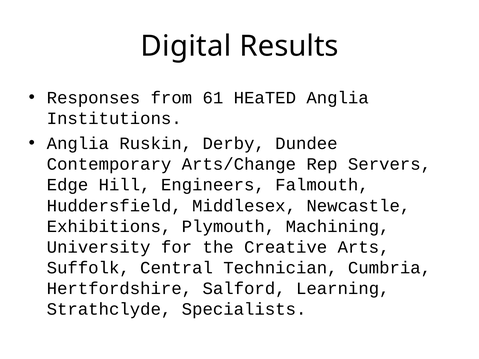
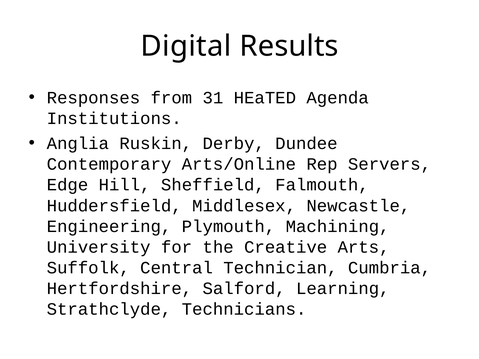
61: 61 -> 31 (213, 98)
HEaTED Anglia: Anglia -> Agenda (338, 98)
Arts/Change: Arts/Change -> Arts/Online (239, 164)
Engineers: Engineers -> Sheffield (213, 185)
Exhibitions: Exhibitions -> Engineering (109, 227)
Specialists: Specialists -> Technicians (244, 310)
